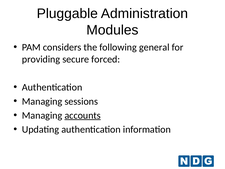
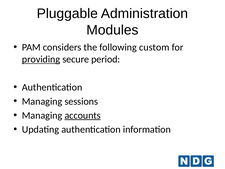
general: general -> custom (154, 47)
providing underline: none -> present (41, 59)
forced: forced -> period (106, 59)
